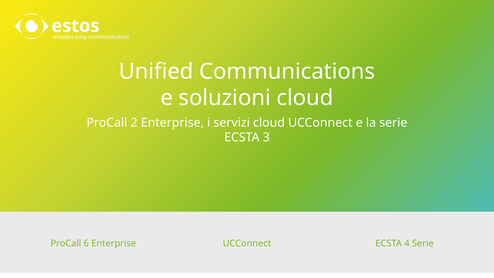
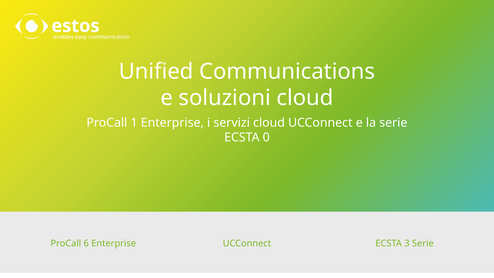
2: 2 -> 1 (134, 123)
3: 3 -> 0 (266, 137)
4: 4 -> 3 (407, 243)
